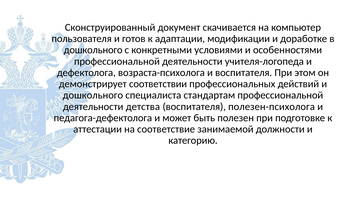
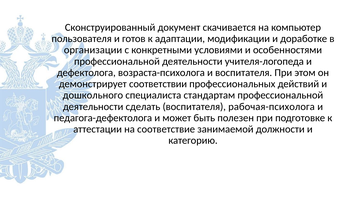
дошкольного: дошкольного -> организации (93, 50)
детства: детства -> сделать (143, 107)
полезен-психолога: полезен-психолога -> рабочая-психолога (272, 107)
